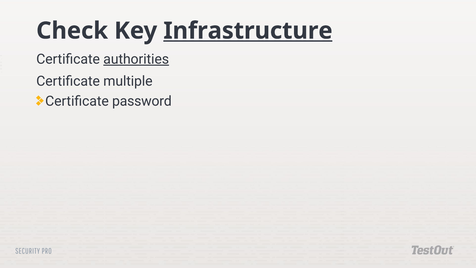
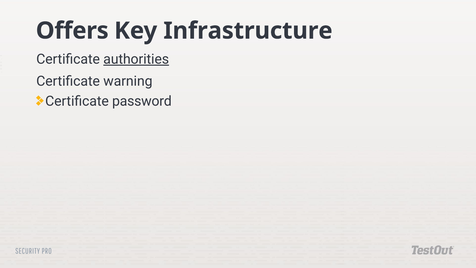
Check: Check -> Offers (72, 31)
Infrastructure underline: present -> none (248, 31)
multiple: multiple -> warning (128, 81)
